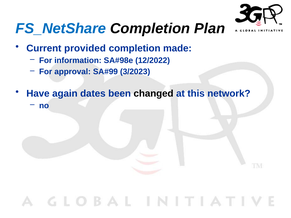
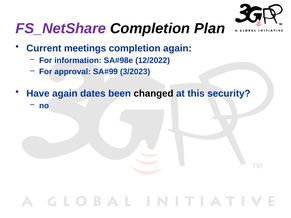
FS_NetShare colour: blue -> purple (61, 29)
provided: provided -> meetings (85, 48)
completion made: made -> again (177, 48)
network: network -> security (229, 94)
